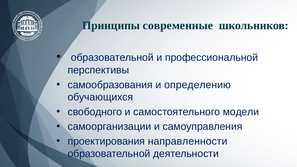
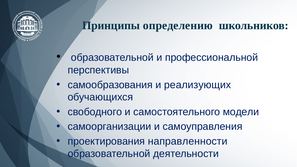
современные: современные -> определению (178, 25)
определению: определению -> реализующих (198, 85)
